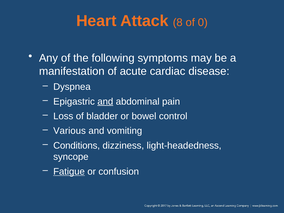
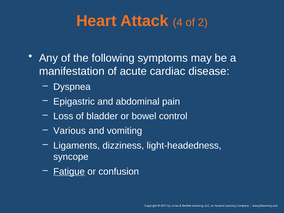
8: 8 -> 4 (178, 22)
0: 0 -> 2 (203, 22)
and underline: present -> none (105, 101)
Conditions: Conditions -> Ligaments (77, 146)
